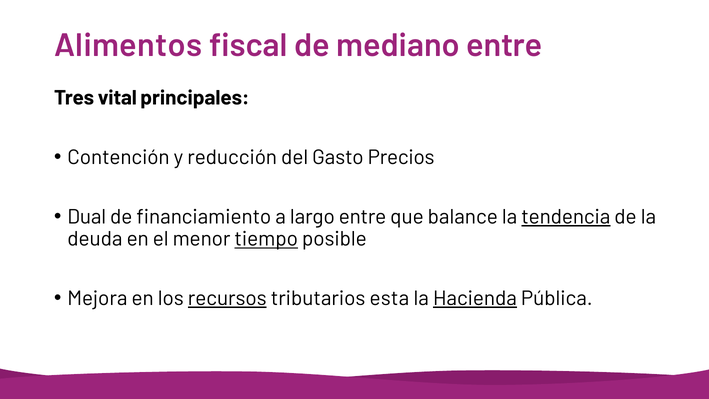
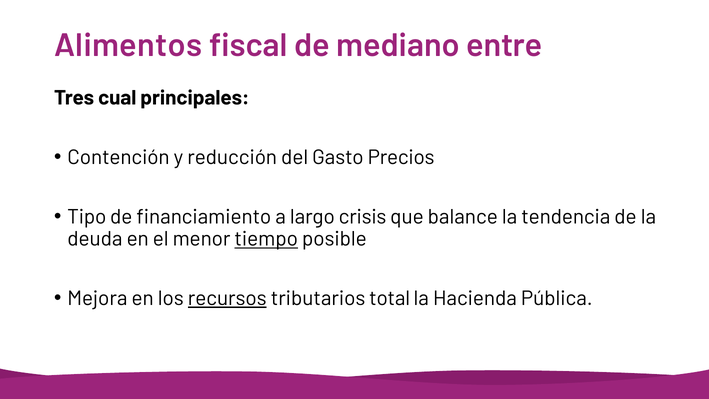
vital: vital -> cual (117, 98)
Dual: Dual -> Tipo (87, 217)
largo entre: entre -> crisis (363, 217)
tendencia underline: present -> none (566, 217)
esta: esta -> total (390, 298)
Hacienda underline: present -> none (475, 298)
